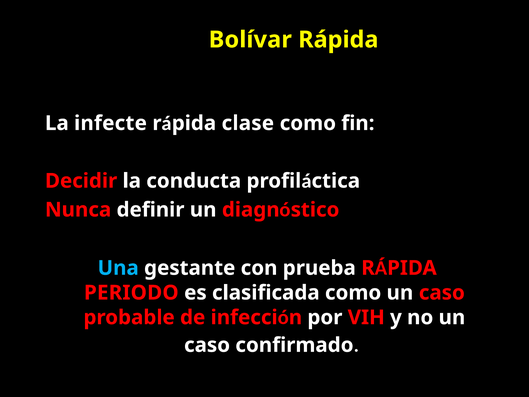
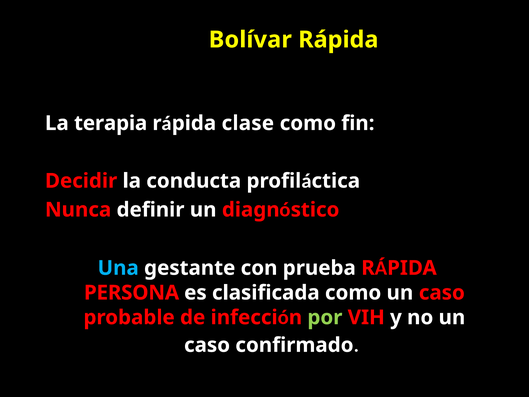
infecte: infecte -> terapia (111, 123)
PERIODO: PERIODO -> PERSONA (132, 293)
por colour: white -> light green (325, 317)
